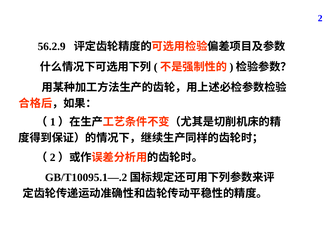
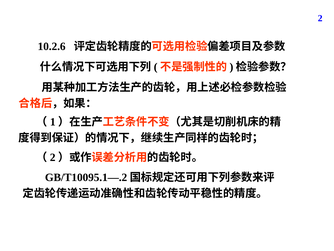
56.2.9: 56.2.9 -> 10.2.6 (52, 46)
